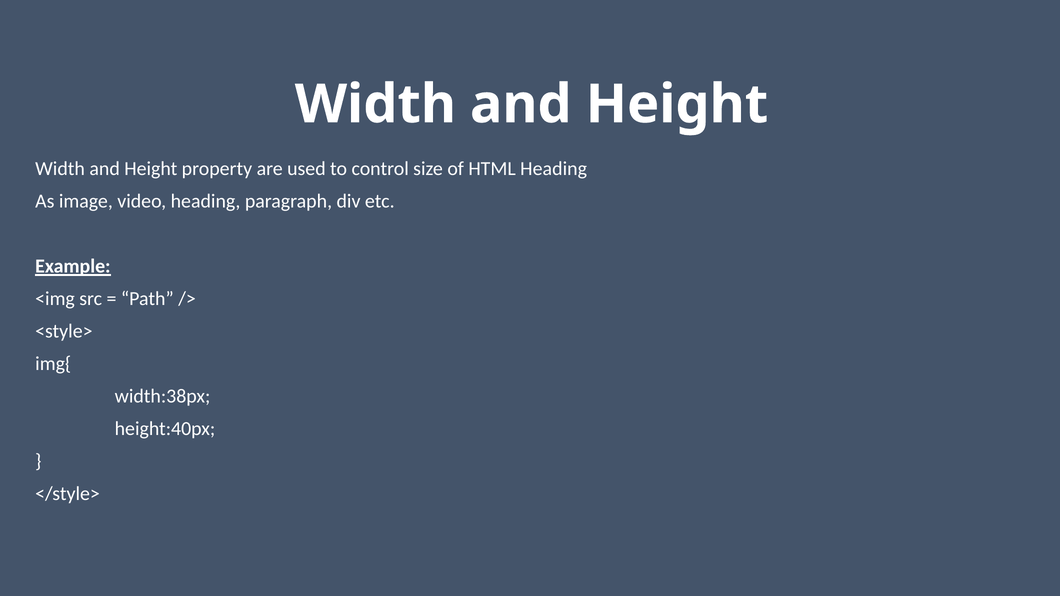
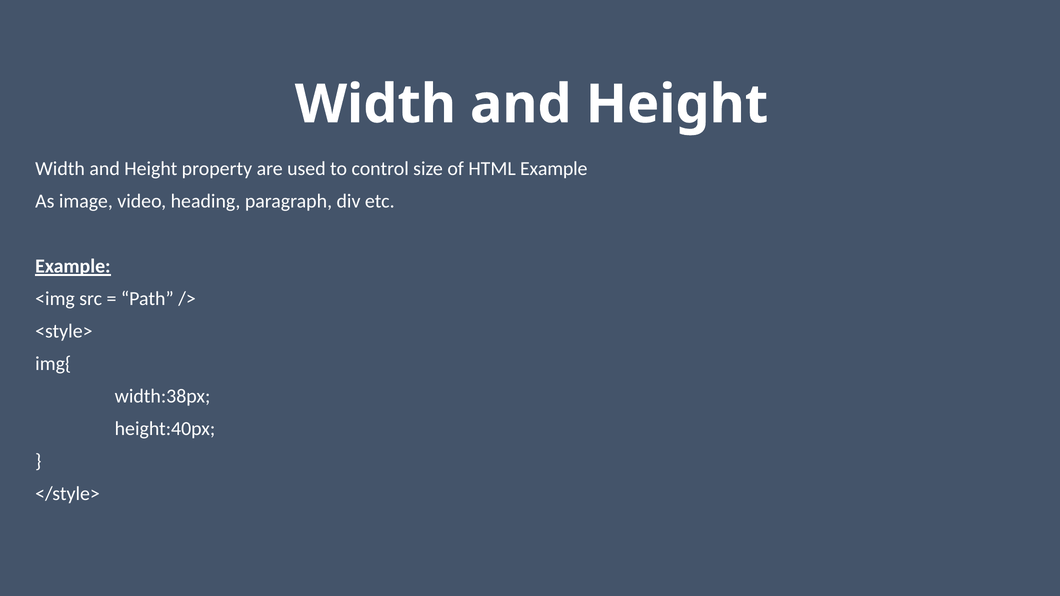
HTML Heading: Heading -> Example (554, 169)
